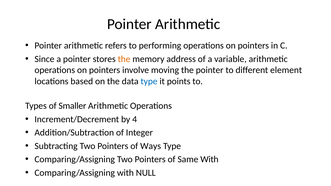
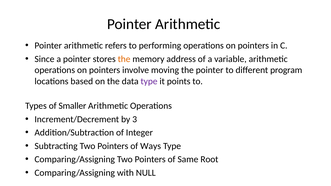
element: element -> program (286, 70)
type colour: blue -> purple (149, 81)
4: 4 -> 3 (135, 119)
Same With: With -> Root (209, 160)
